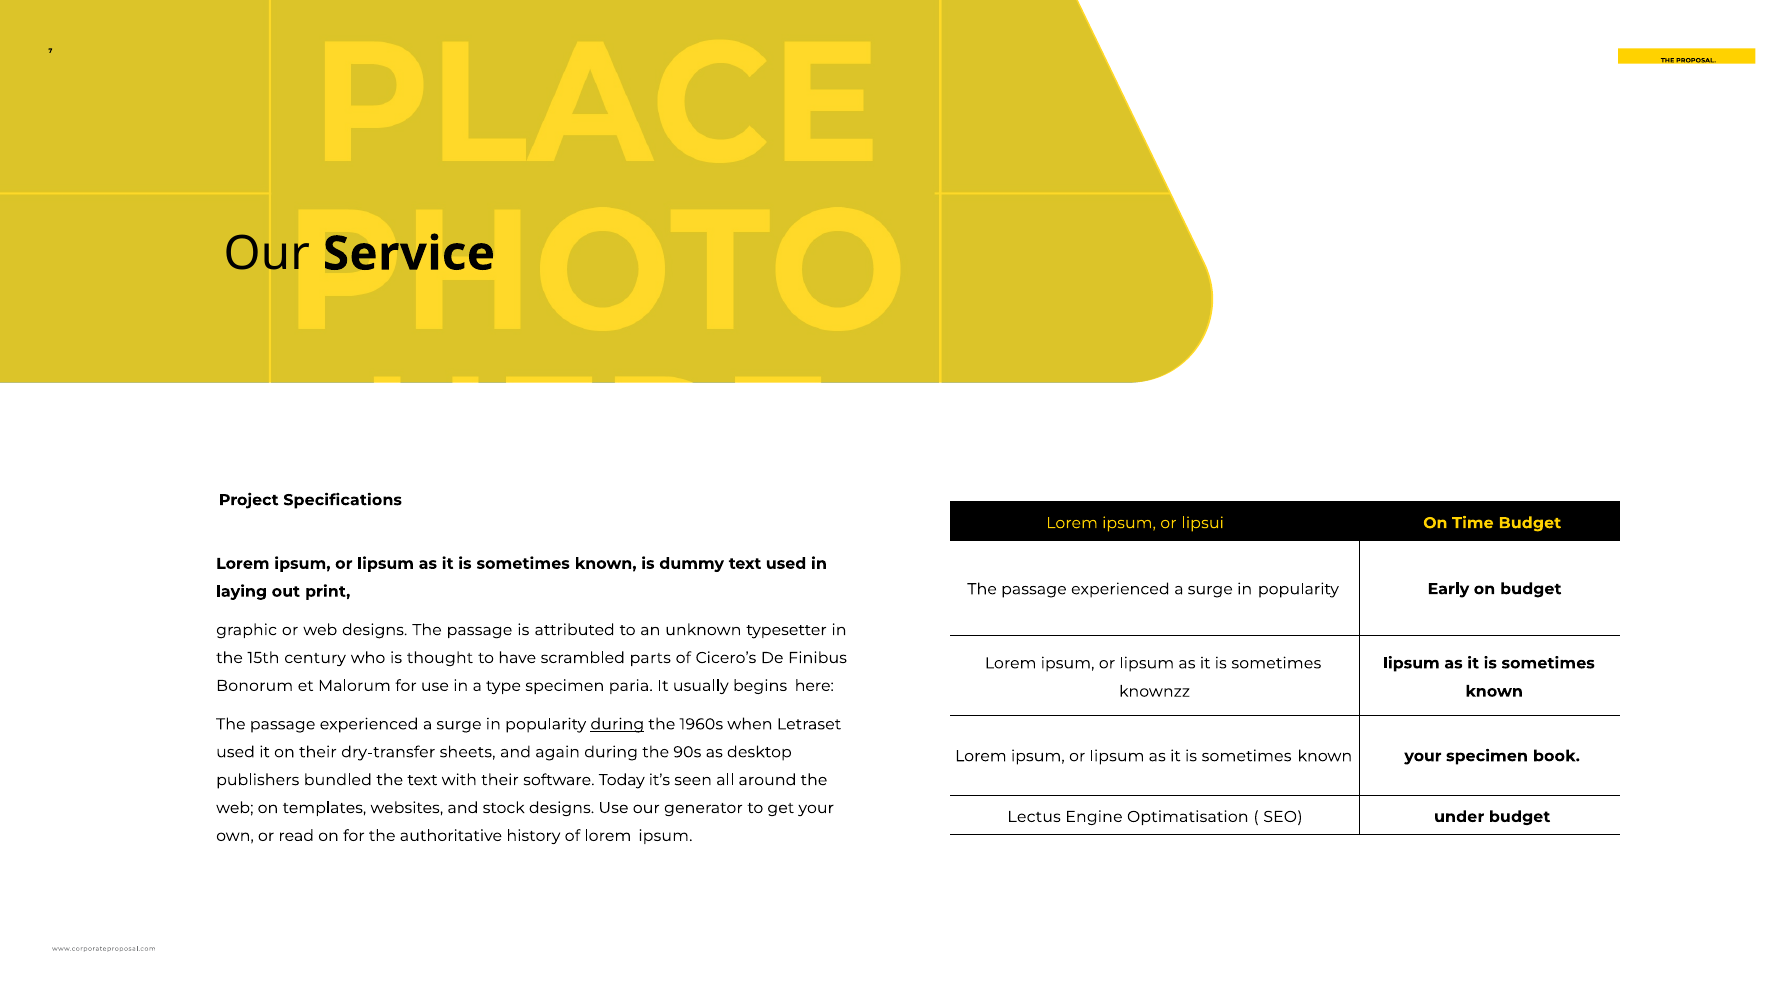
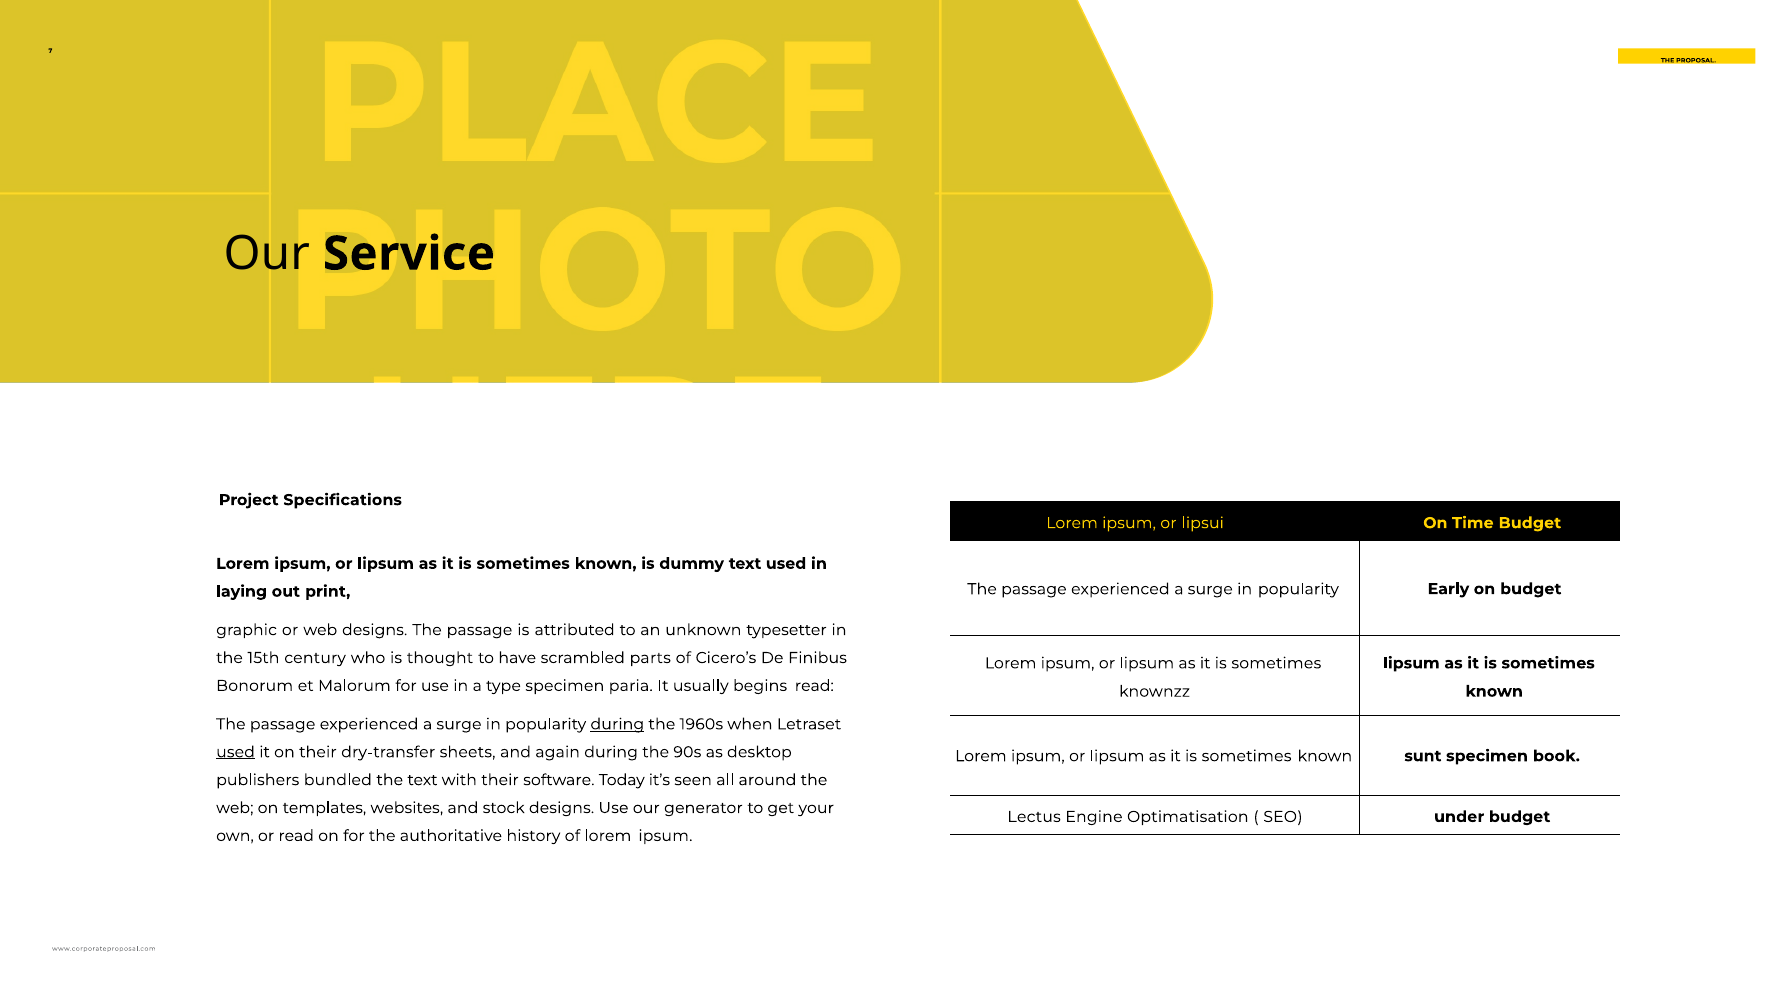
begins here: here -> read (814, 686)
used underline: none -> present (236, 752)
known your: your -> sunt (1423, 756)
